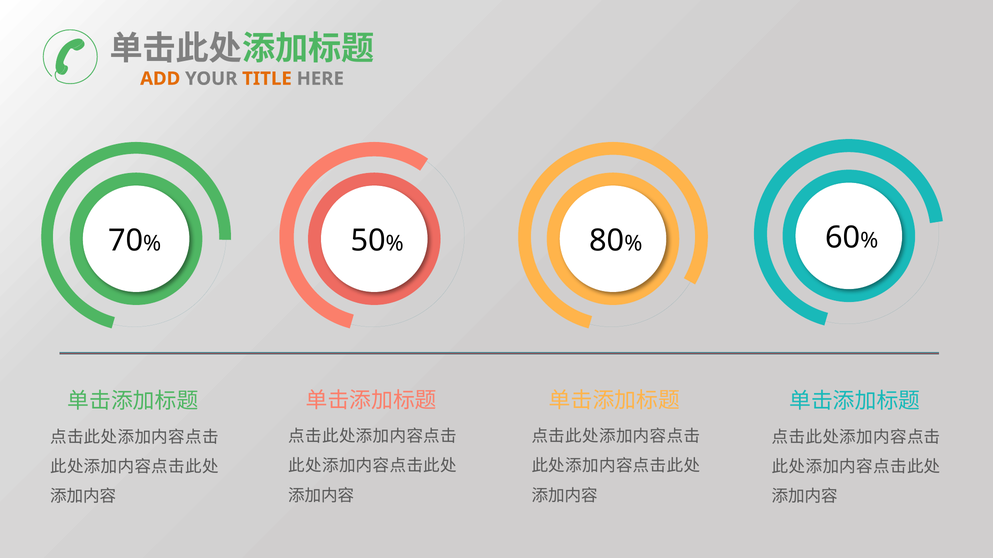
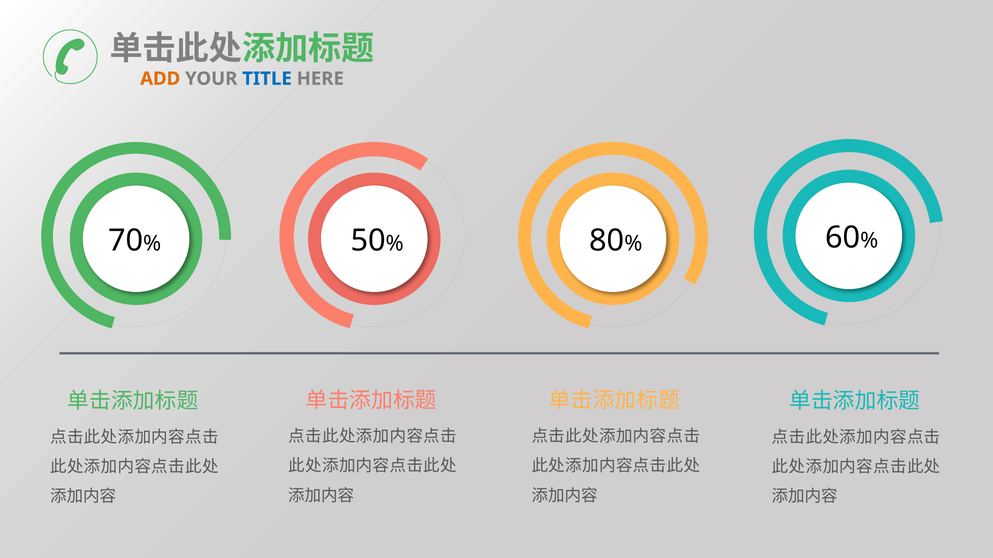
TITLE colour: orange -> blue (267, 79)
